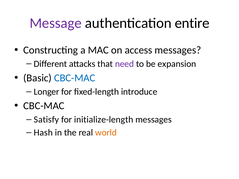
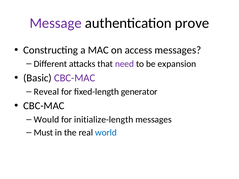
entire: entire -> prove (192, 23)
CBC-MAC colour: blue -> purple (75, 78)
Longer: Longer -> Reveal (46, 92)
introduce: introduce -> generator (139, 92)
Satisfy: Satisfy -> Would (46, 120)
Hash: Hash -> Must (43, 133)
world colour: orange -> blue (106, 133)
